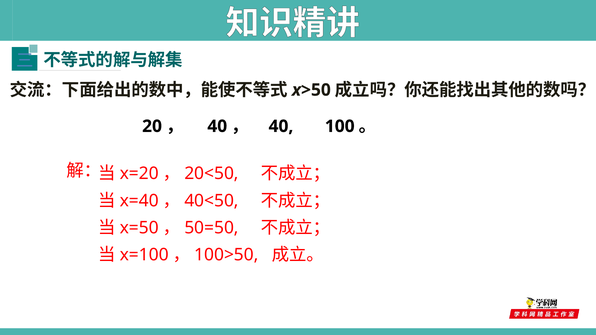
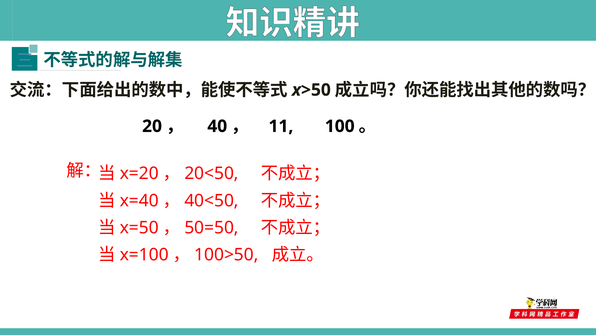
40: 40 -> 11 (281, 126)
